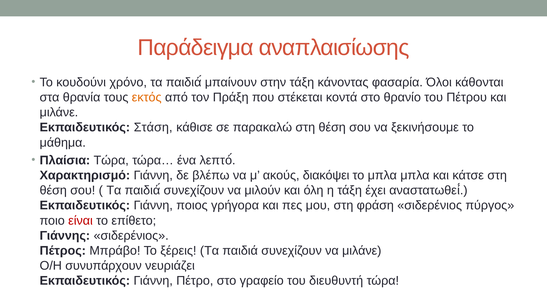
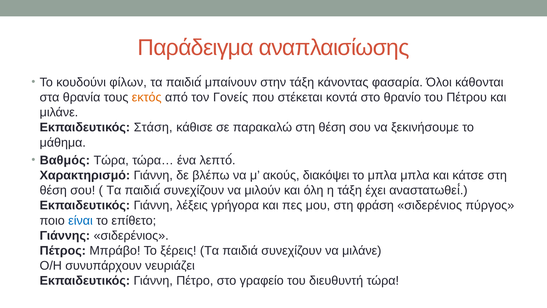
χρόνο: χρόνο -> φίλων (128, 82)
Πράξη: Πράξη -> Γονείς (231, 97)
Πλαίσια: Πλαίσια -> Βαθμός (65, 160)
ποιος: ποιος -> λέξεις (192, 205)
είναι colour: red -> blue (81, 220)
